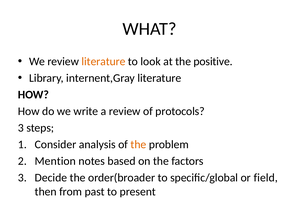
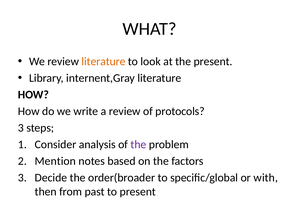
the positive: positive -> present (213, 62)
the colour: orange -> purple (138, 145)
field: field -> with (266, 178)
